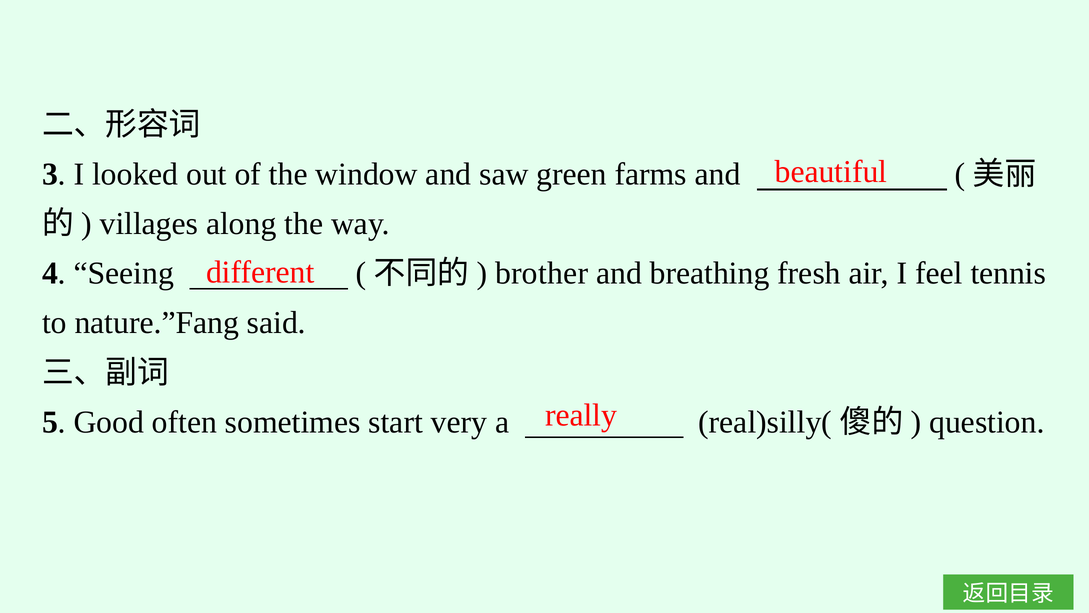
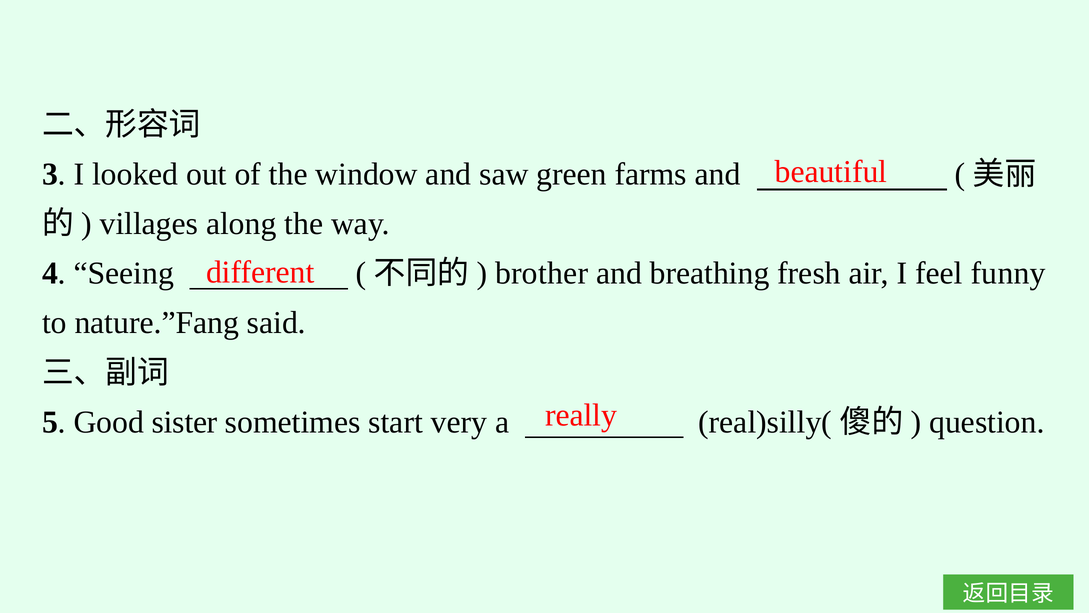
tennis: tennis -> funny (1008, 273)
often: often -> sister (185, 422)
